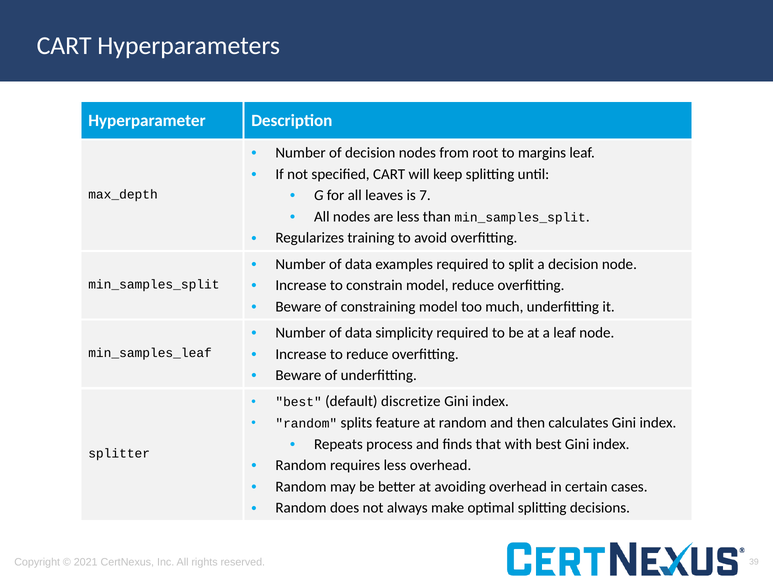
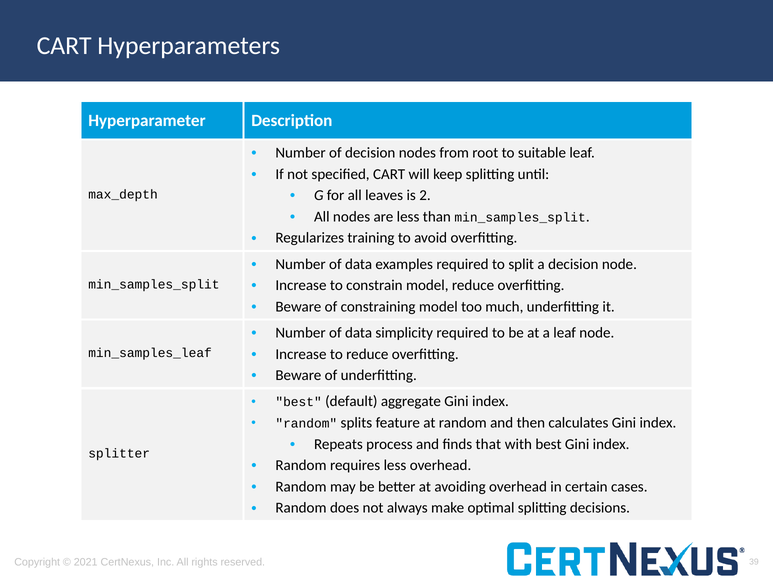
margins: margins -> suitable (542, 153)
7: 7 -> 2 (425, 195)
discretize: discretize -> aggregate (411, 401)
